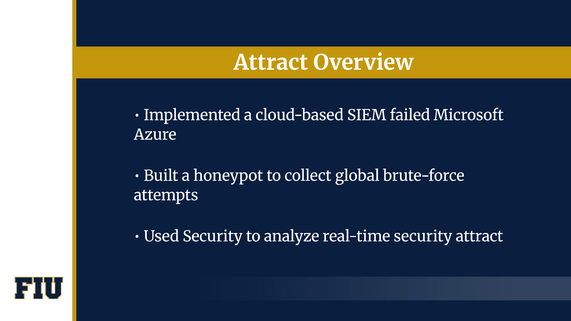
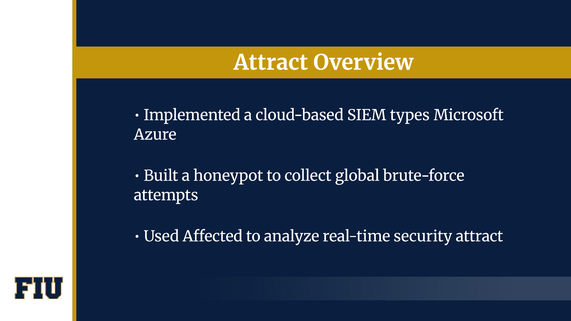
failed: failed -> types (410, 115)
Used Security: Security -> Affected (213, 237)
